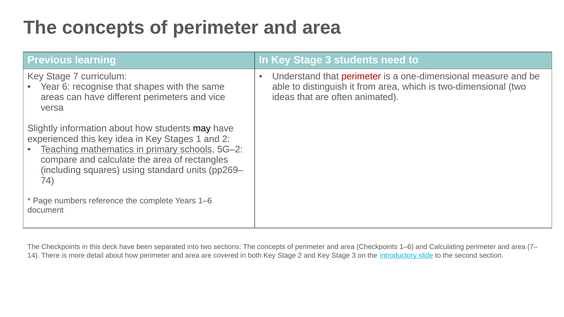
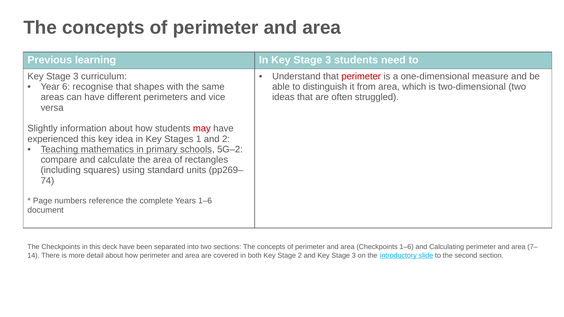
7: 7 -> 3 (76, 76)
animated: animated -> struggled (377, 97)
may colour: black -> red (202, 129)
